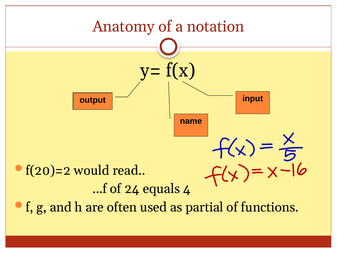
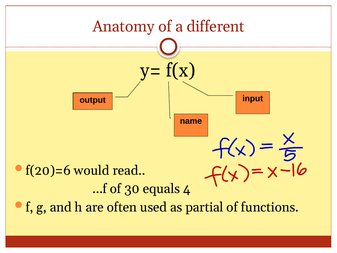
notation: notation -> different (216, 27)
f(20)=2: f(20)=2 -> f(20)=6 (48, 170)
24: 24 -> 30 (132, 189)
